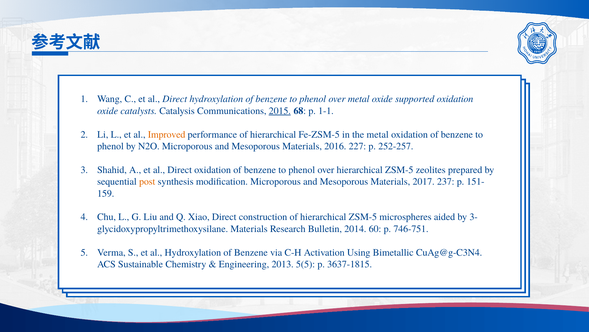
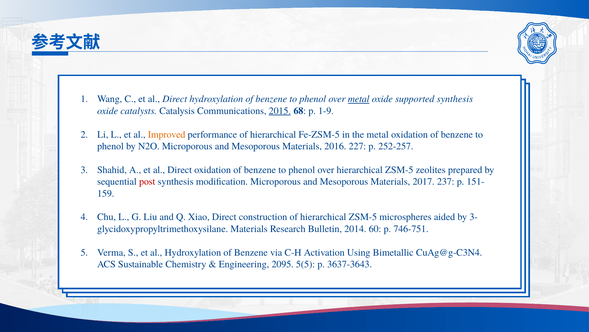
metal underline: none -> present (359, 99)
supported oxidation: oxidation -> synthesis (455, 99)
1-1: 1-1 -> 1-9 (326, 111)
post colour: orange -> red (147, 181)
2013: 2013 -> 2095 (283, 264)
3637-1815: 3637-1815 -> 3637-3643 (350, 264)
